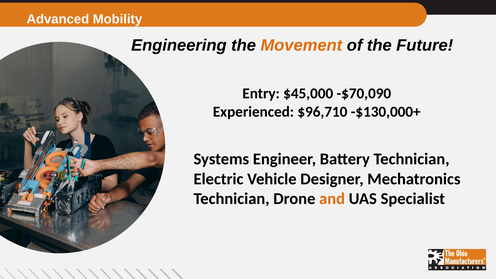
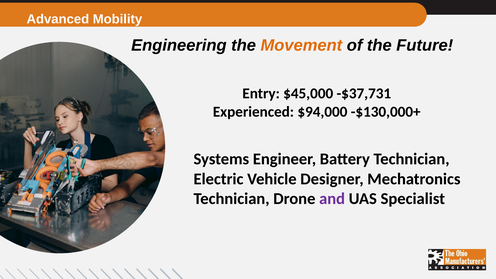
-$70,090: -$70,090 -> -$37,731 (364, 94)
$96,710: $96,710 -> $94,000 (322, 112)
and colour: orange -> purple (332, 199)
